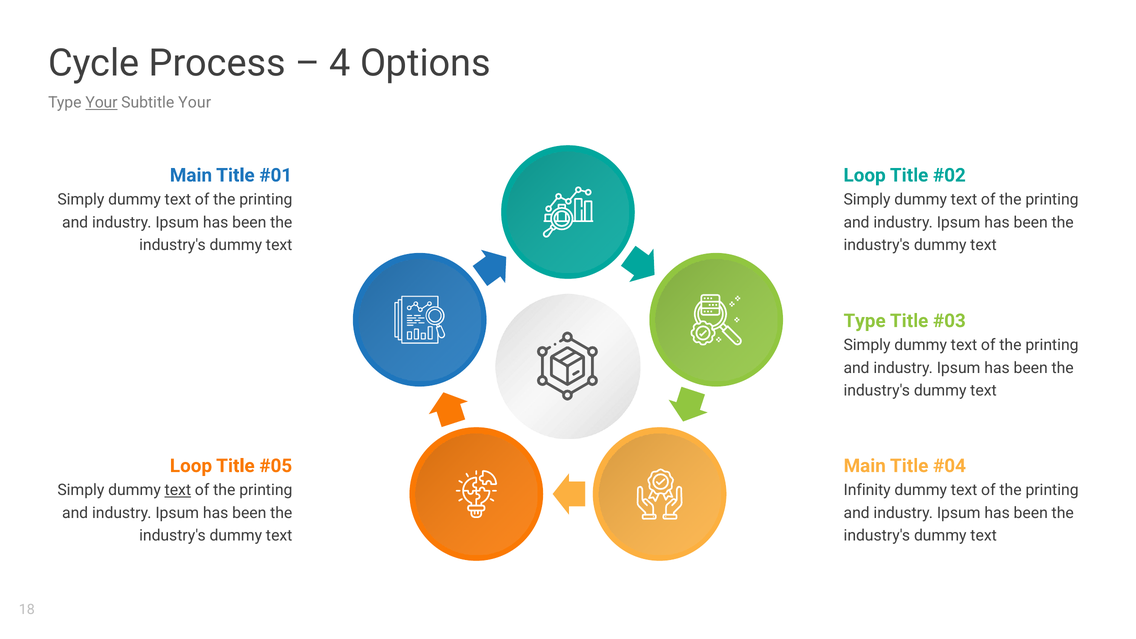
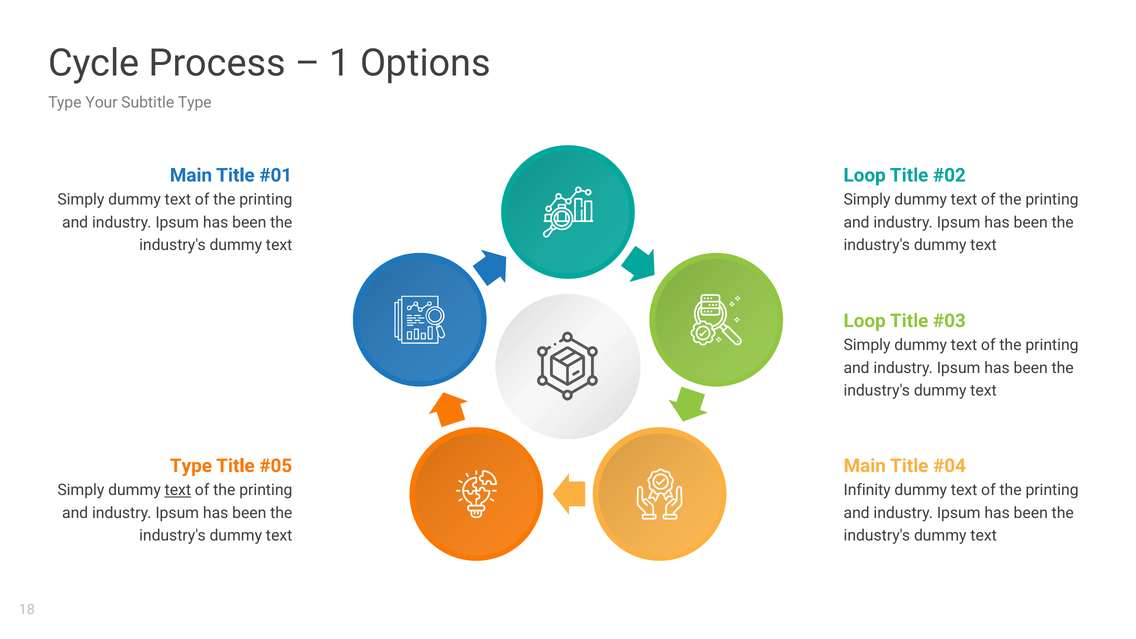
4: 4 -> 1 (340, 63)
Your underline: present -> none (101, 103)
Subtitle Your: Your -> Type (195, 103)
Type: Type -> Loop (865, 321)
Loop: Loop -> Type (191, 466)
